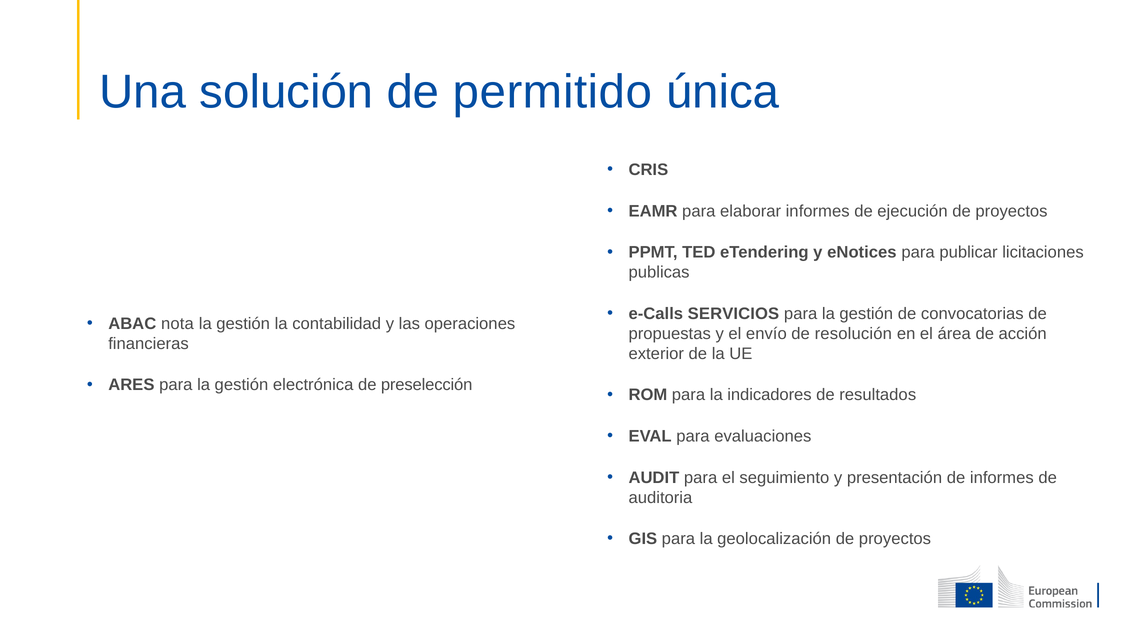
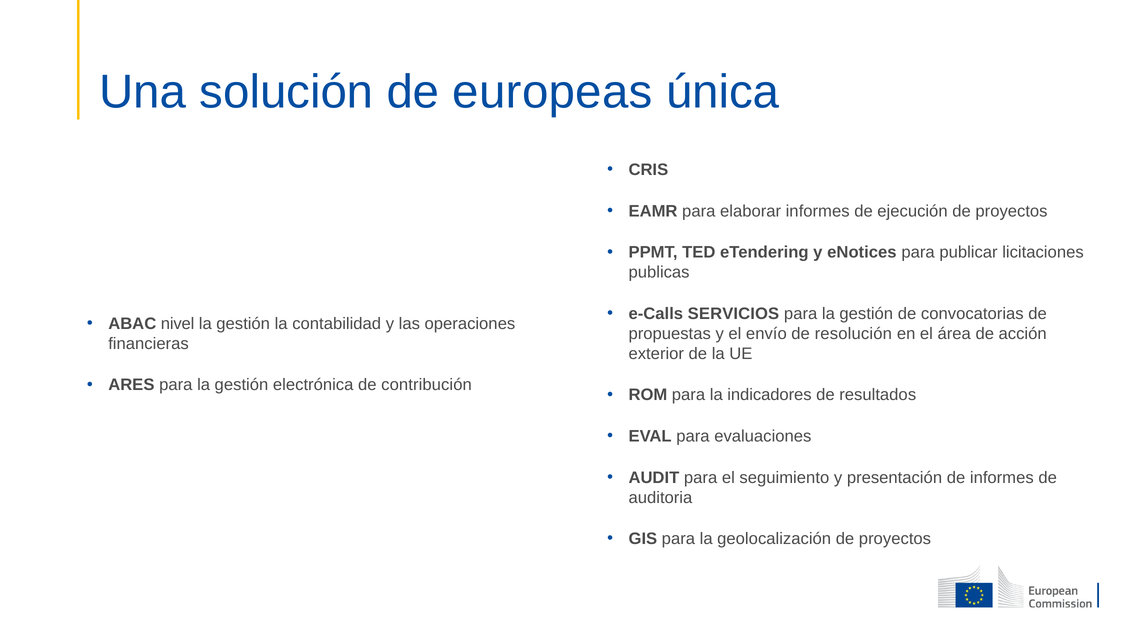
permitido: permitido -> europeas (553, 92)
nota: nota -> nivel (178, 324)
preselección: preselección -> contribución (427, 385)
